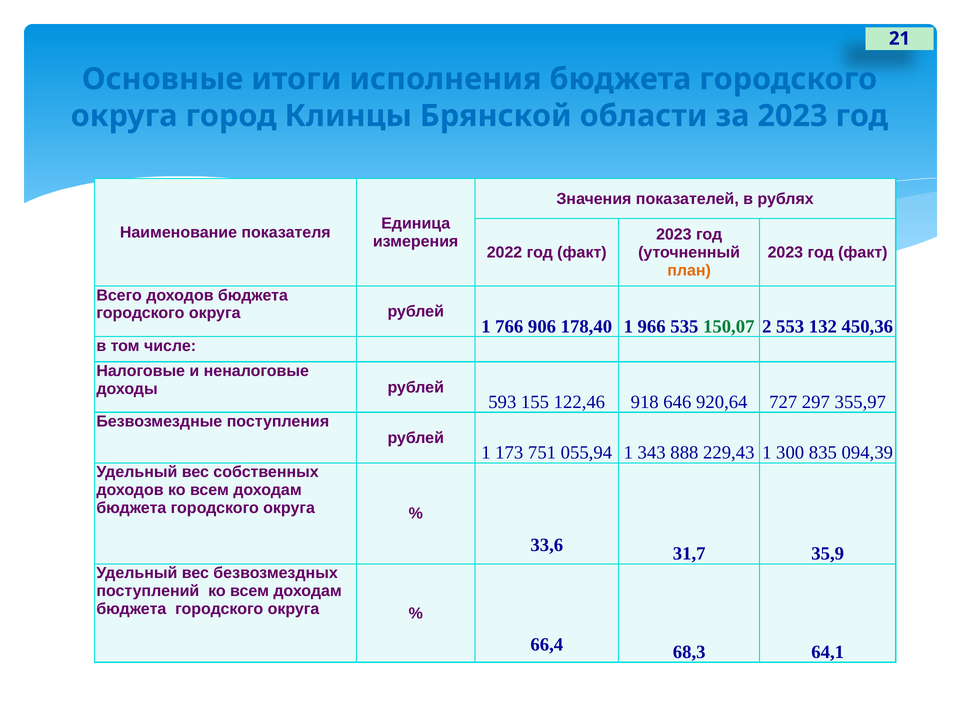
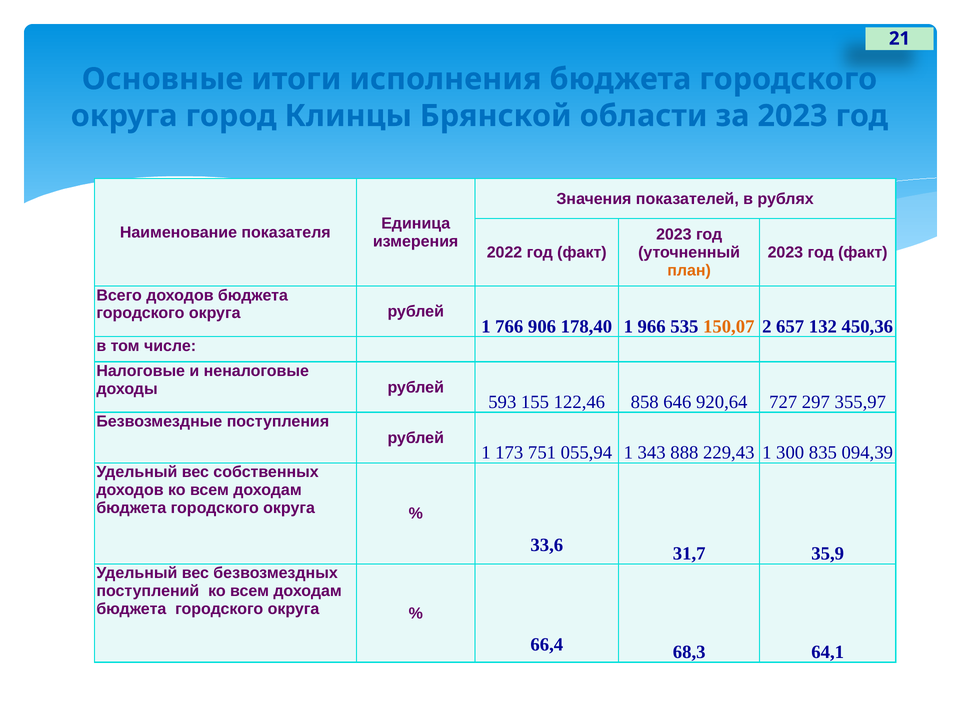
150,07 colour: green -> orange (729, 326)
553: 553 -> 657 (790, 326)
918: 918 -> 858 (645, 402)
